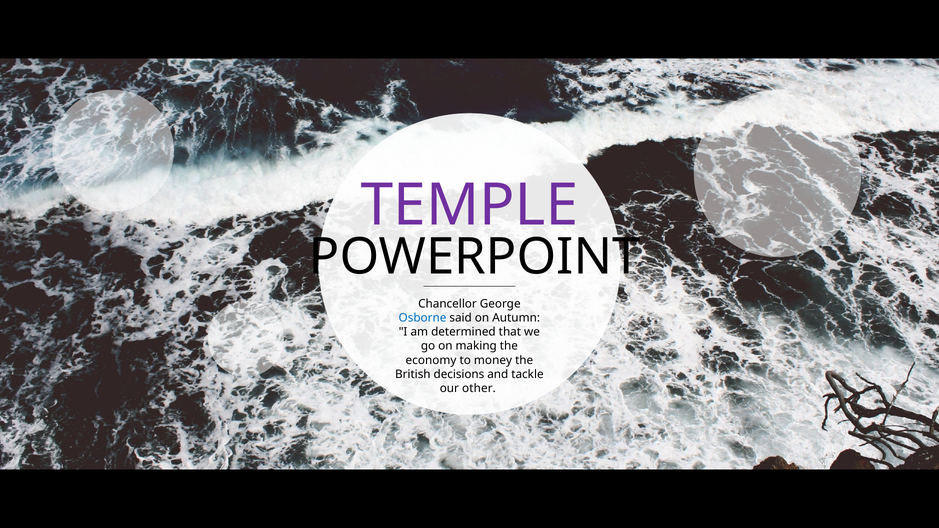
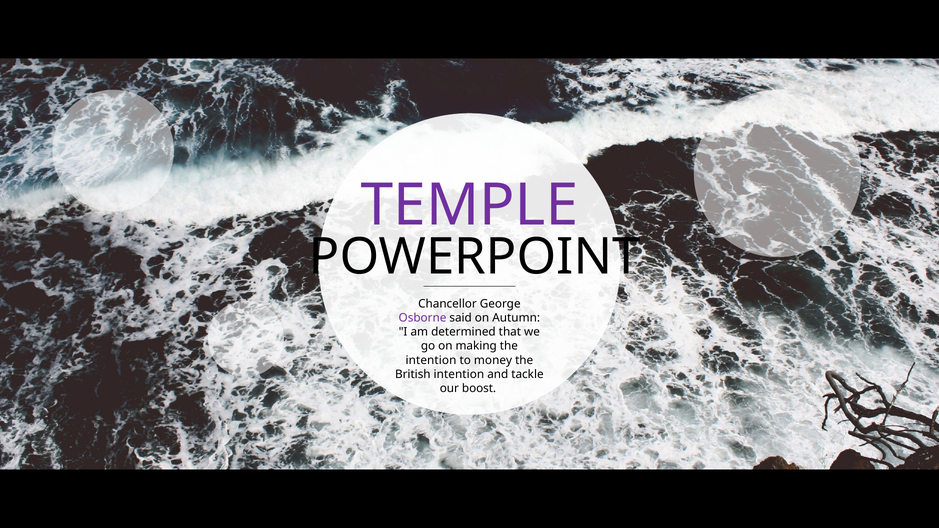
Osborne colour: blue -> purple (423, 318)
economy: economy -> intention (431, 360)
British decisions: decisions -> intention (459, 374)
other: other -> boost (479, 388)
